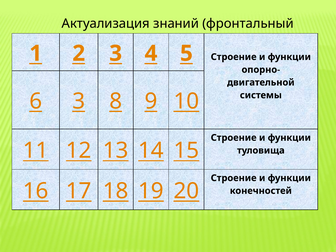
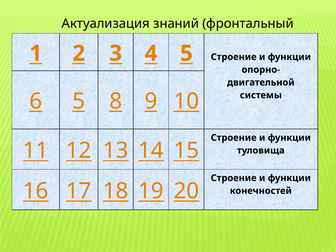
6 3: 3 -> 5 (79, 101)
